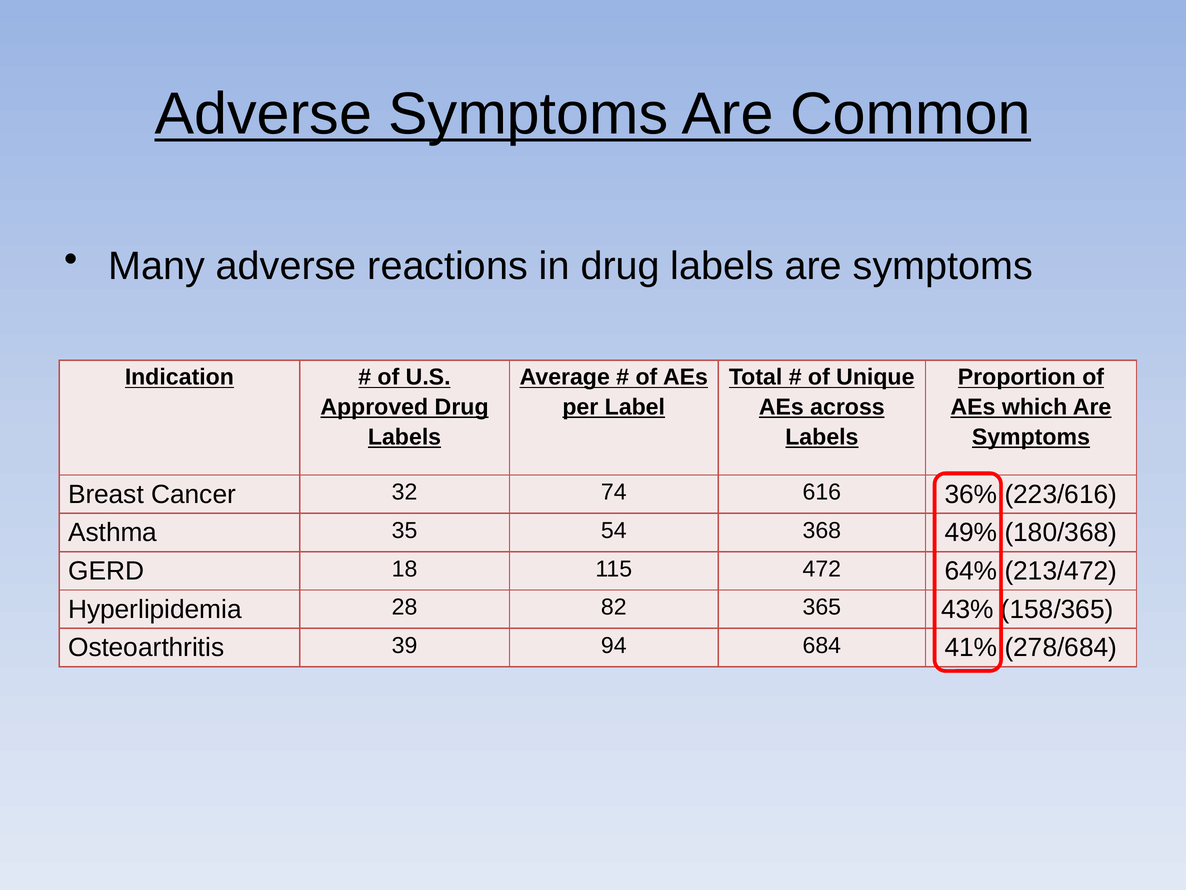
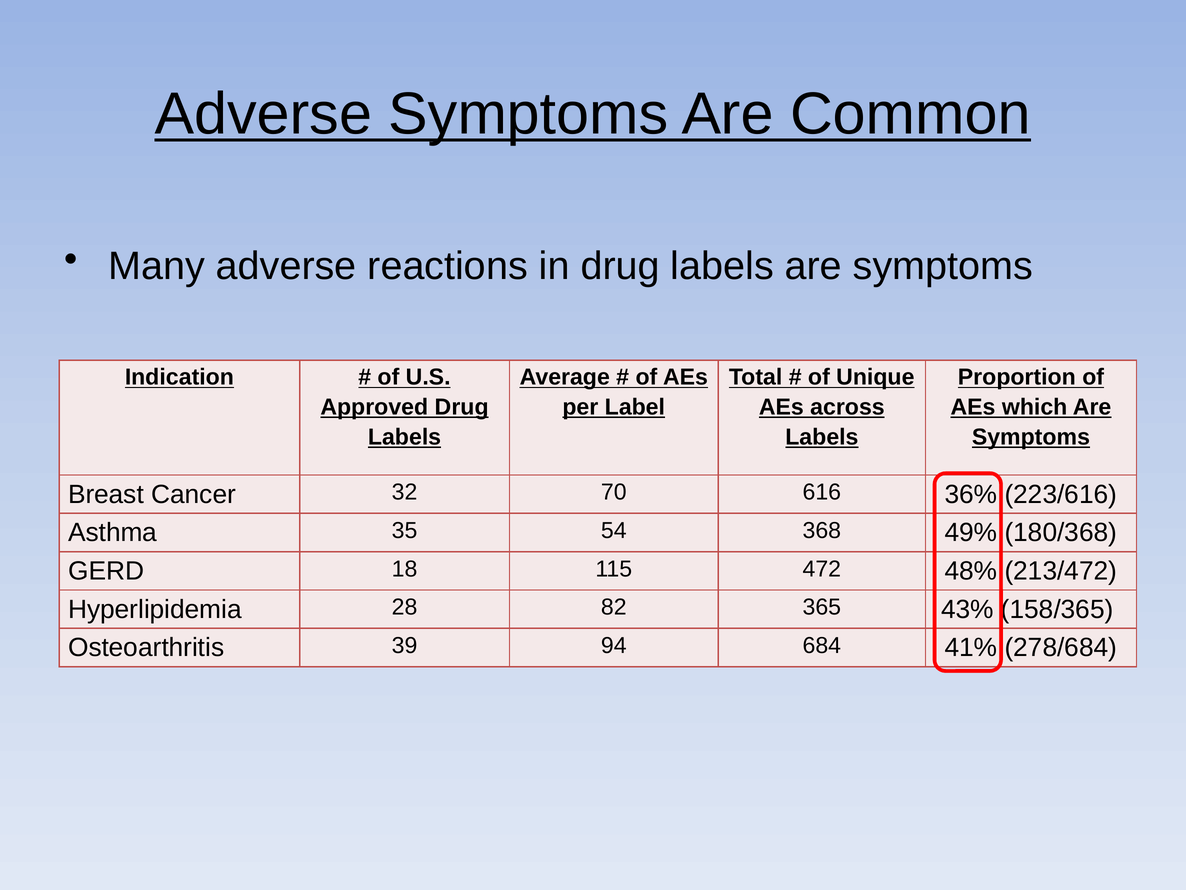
74: 74 -> 70 (614, 492)
64%: 64% -> 48% (971, 571)
